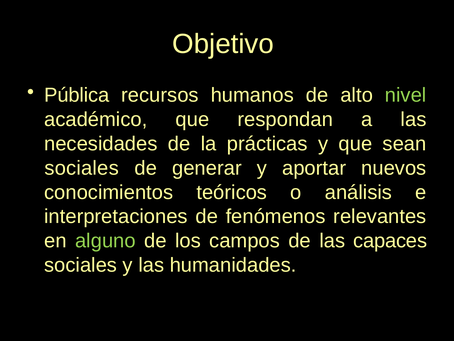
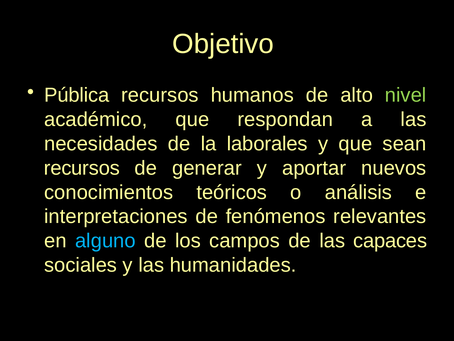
prácticas: prácticas -> laborales (267, 144)
sociales: sociales -> recursos (82, 168)
alguno colour: light green -> light blue (105, 241)
